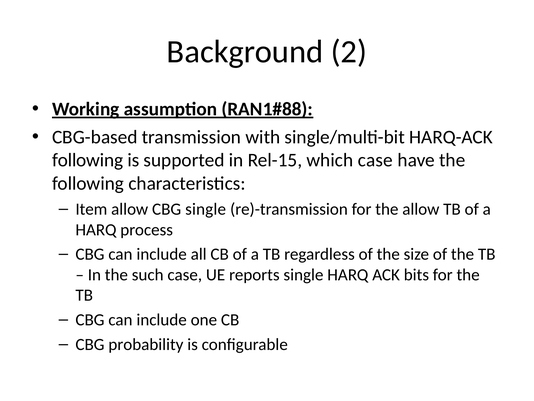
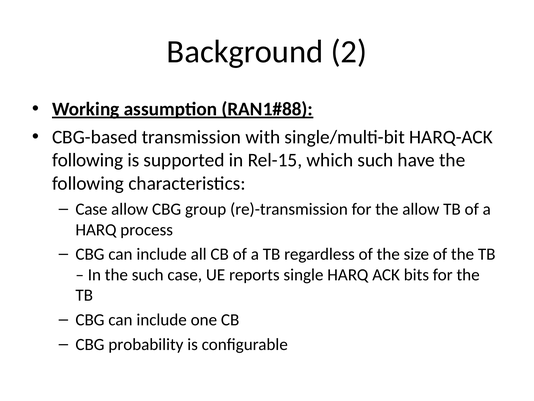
which case: case -> such (375, 160)
Item: Item -> Case (91, 209)
CBG single: single -> group (206, 209)
